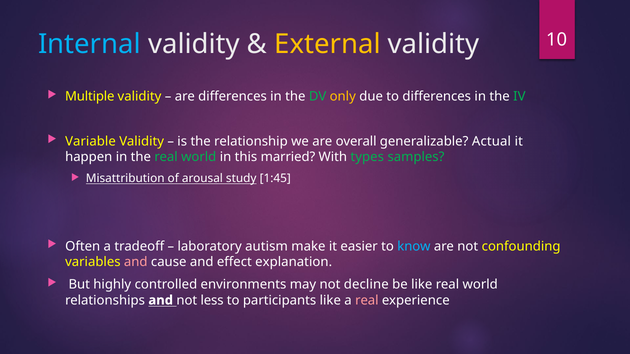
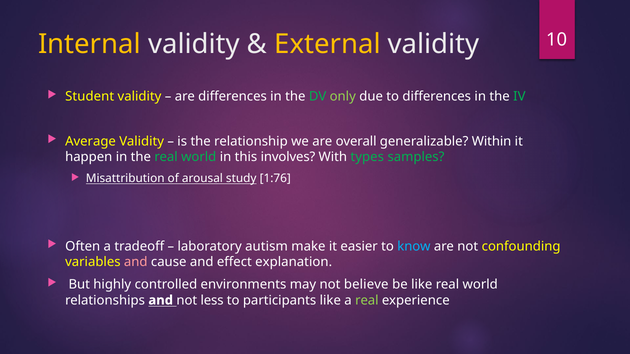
Internal colour: light blue -> yellow (90, 44)
Multiple: Multiple -> Student (90, 97)
only colour: yellow -> light green (343, 97)
Variable: Variable -> Average (91, 141)
Actual: Actual -> Within (492, 141)
married: married -> involves (288, 157)
1:45: 1:45 -> 1:76 (275, 179)
decline: decline -> believe (366, 285)
real colour: pink -> light green (367, 301)
